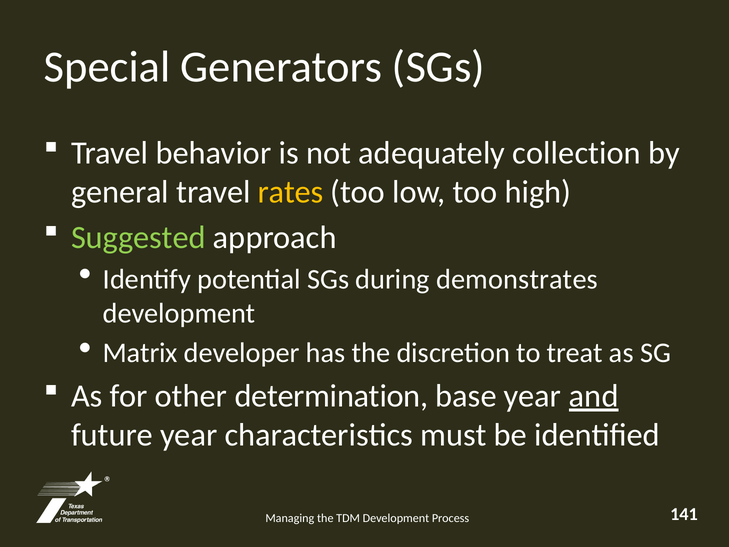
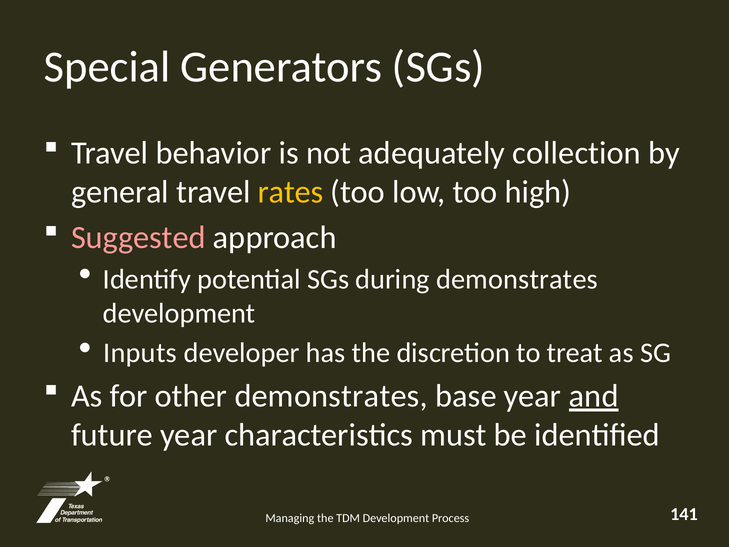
Suggested colour: light green -> pink (138, 237)
Matrix: Matrix -> Inputs (140, 353)
other determination: determination -> demonstrates (331, 396)
